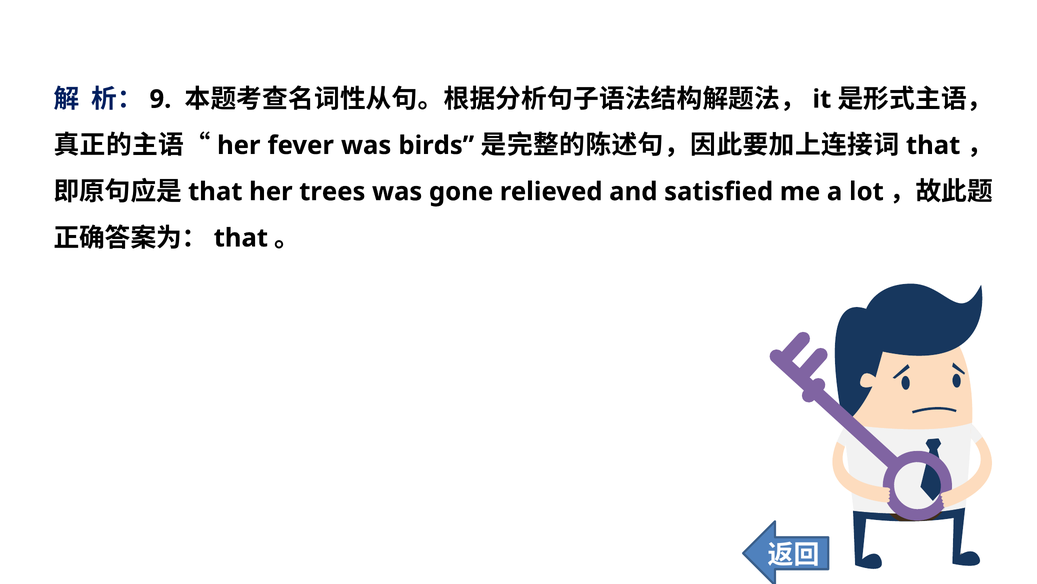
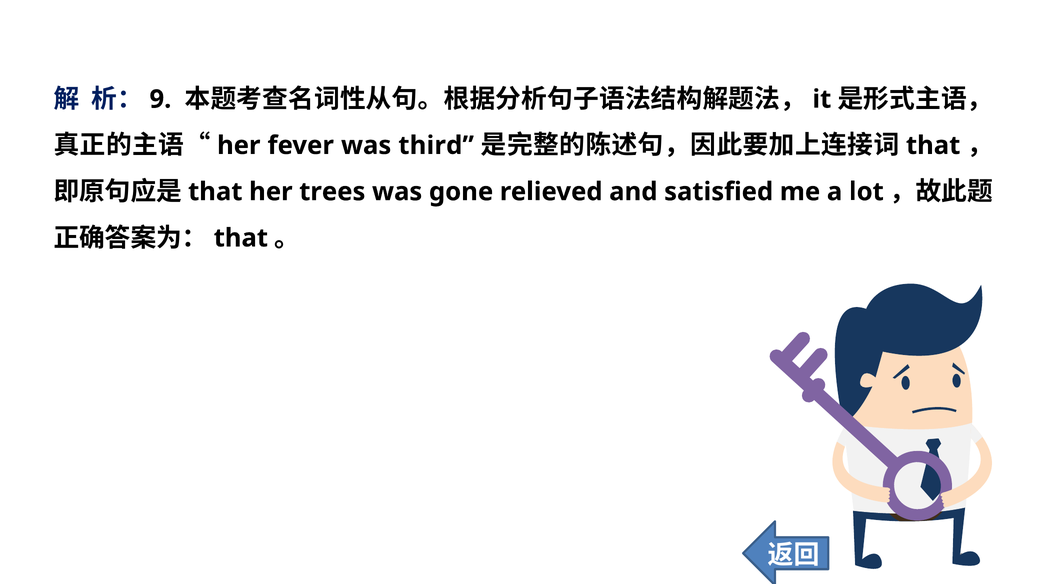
birds: birds -> third (436, 145)
